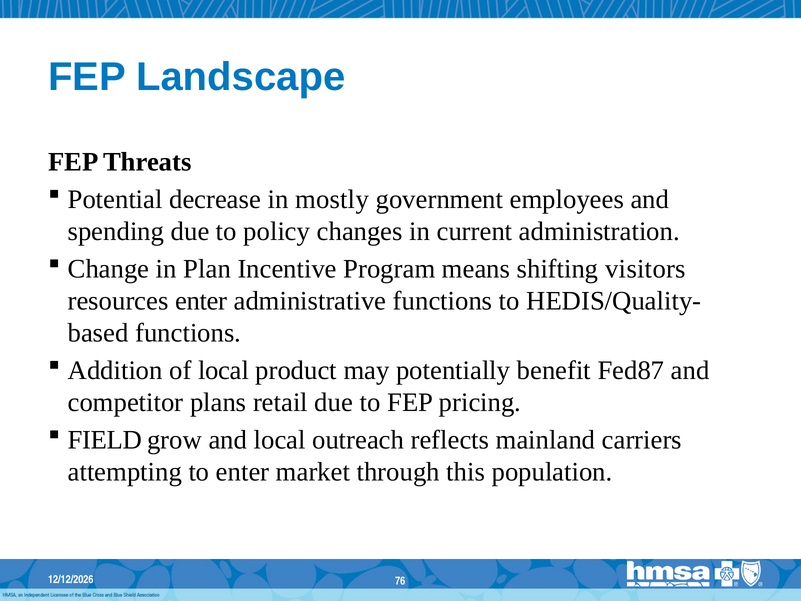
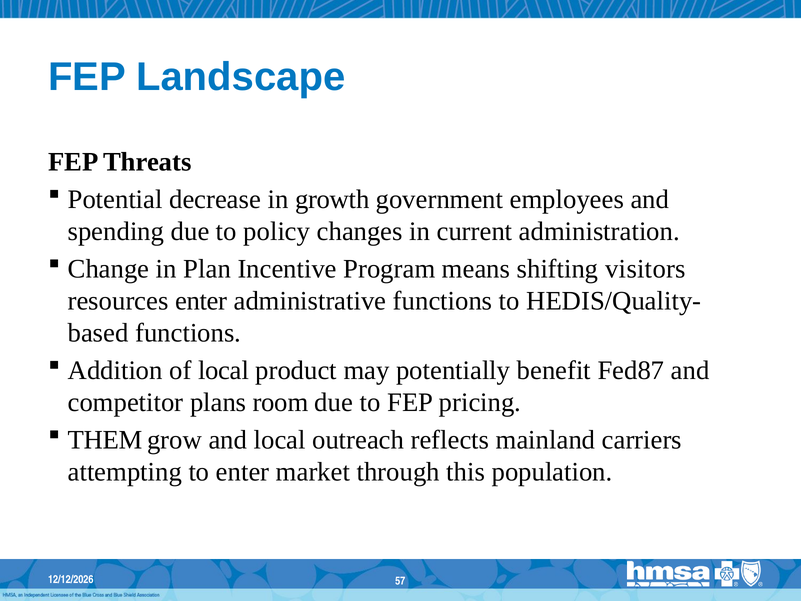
mostly: mostly -> growth (332, 199)
retail: retail -> room (281, 402)
FIELD: FIELD -> THEM (105, 440)
76: 76 -> 57 (400, 581)
